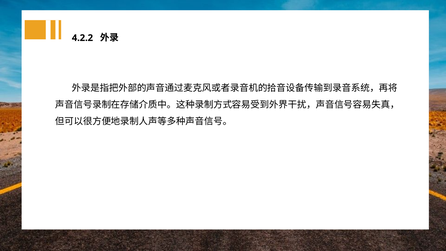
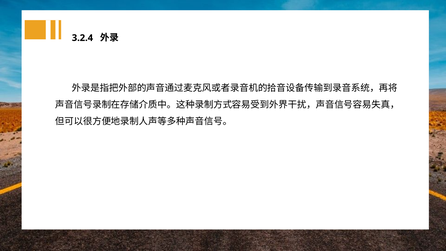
4.2.2: 4.2.2 -> 3.2.4 (82, 38)
